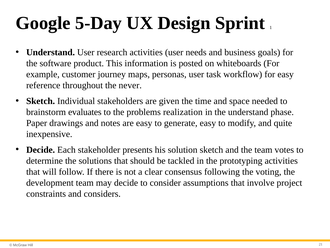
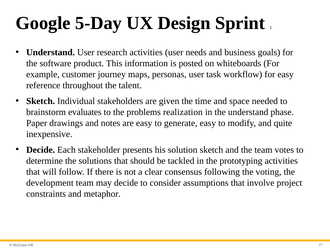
never: never -> talent (130, 85)
considers: considers -> metaphor (102, 193)
